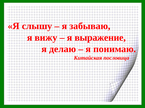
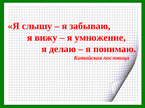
выражение: выражение -> умножение (100, 38)
